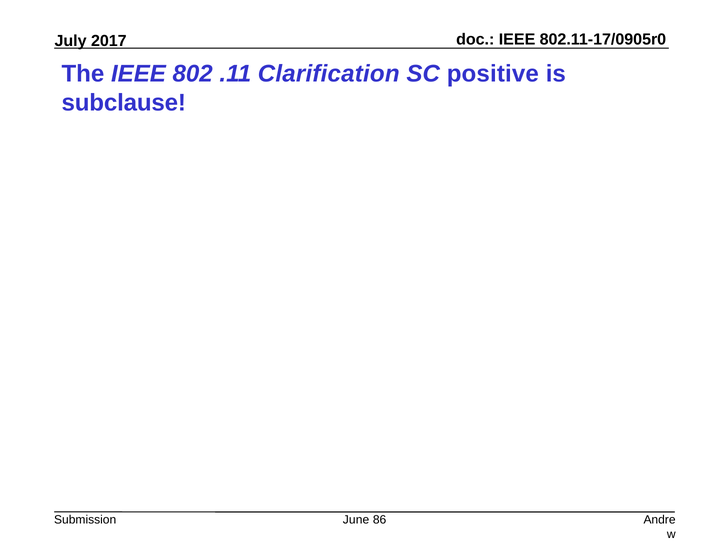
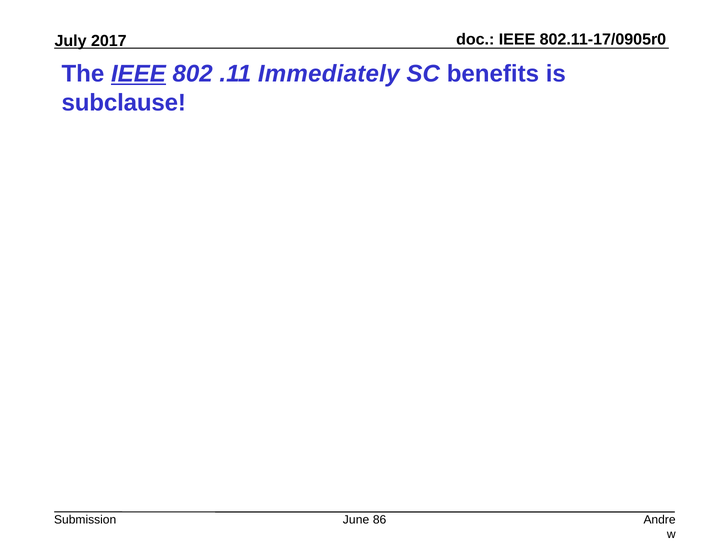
IEEE underline: none -> present (138, 74)
Clarification: Clarification -> Immediately (329, 74)
positive: positive -> benefits (493, 74)
